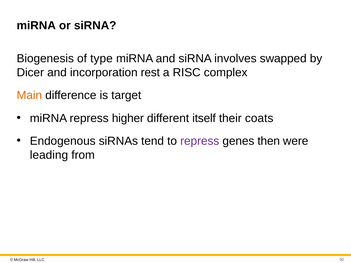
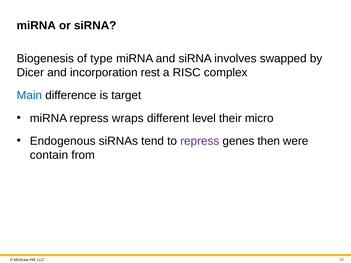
Main colour: orange -> blue (29, 95)
higher: higher -> wraps (128, 118)
itself: itself -> level (204, 118)
coats: coats -> micro (259, 118)
leading: leading -> contain (49, 155)
